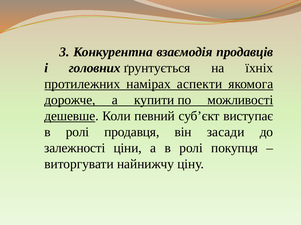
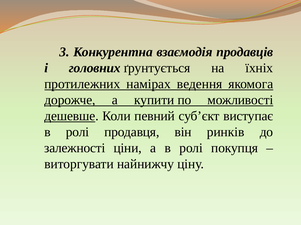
аспекти: аспекти -> ведення (200, 84)
засади: засади -> ринків (226, 132)
